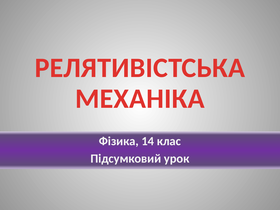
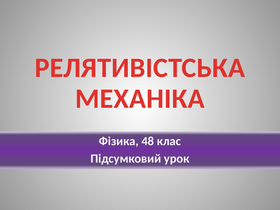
14: 14 -> 48 (148, 141)
